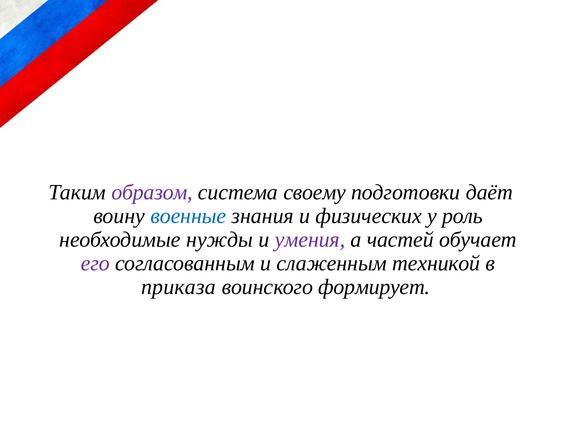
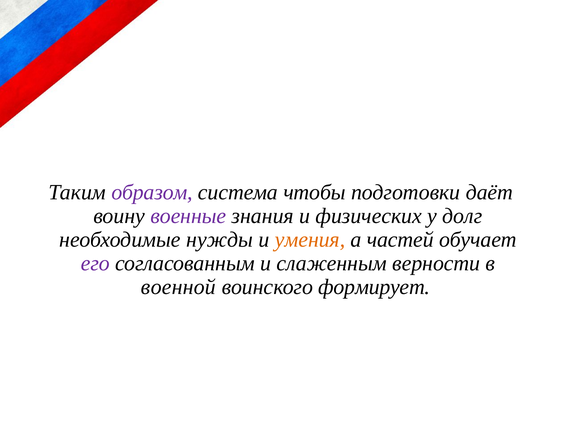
своему: своему -> чтобы (315, 192)
военные colour: blue -> purple (188, 216)
роль: роль -> долг (462, 216)
умения colour: purple -> orange (310, 239)
техникой: техникой -> верности (436, 263)
приказа: приказа -> военной (178, 287)
